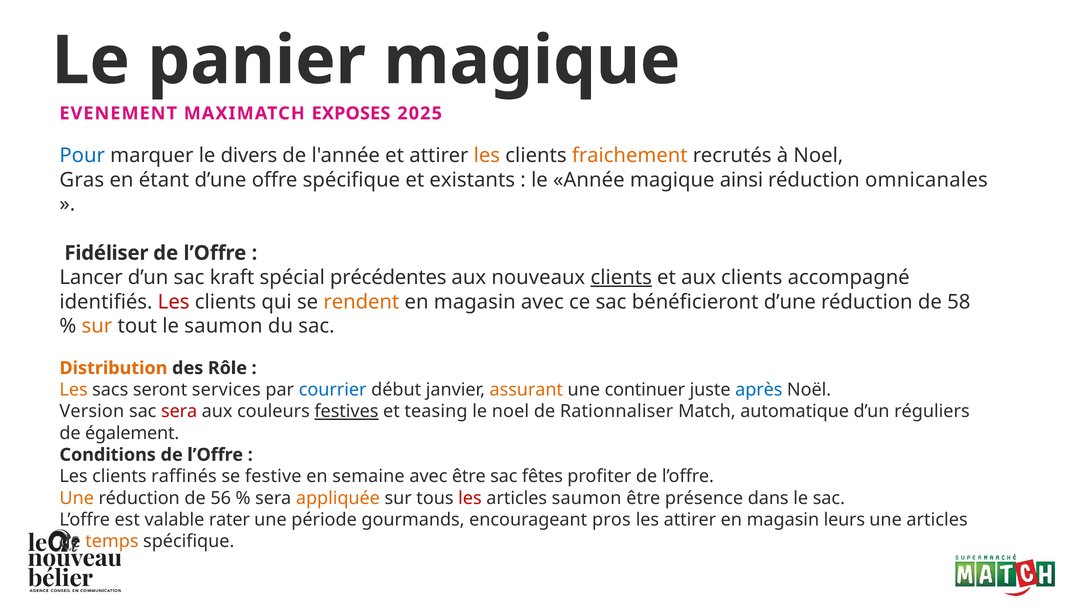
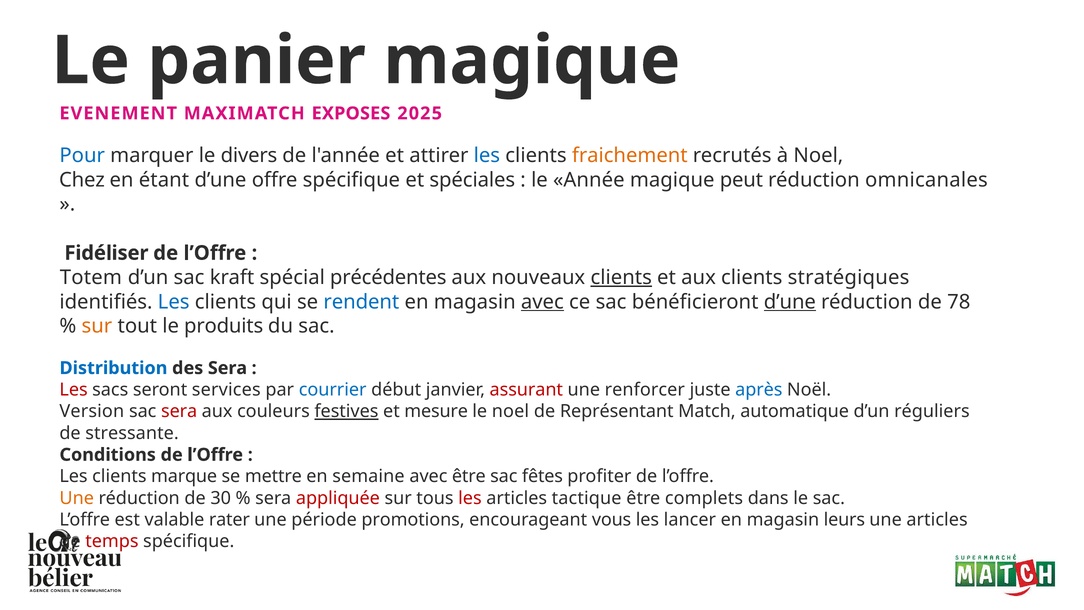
les colour: orange -> blue (487, 155)
Gras: Gras -> Chez (82, 180)
existants: existants -> spéciales (472, 180)
ainsi: ainsi -> peut (741, 180)
Lancer: Lancer -> Totem (91, 277)
accompagné: accompagné -> stratégiques (849, 277)
Les colour: red -> blue (174, 302)
rendent colour: orange -> blue (361, 302)
avec underline: none -> present (542, 302)
d’une underline: none -> present (790, 302)
58: 58 -> 78 (959, 302)
le saumon: saumon -> produits (224, 326)
Distribution colour: orange -> blue (113, 368)
des Rôle: Rôle -> Sera (227, 368)
Les colour: orange -> red (74, 390)
assurant colour: orange -> red (526, 390)
continuer: continuer -> renforcer (645, 390)
teasing: teasing -> mesure (436, 411)
Rationnaliser: Rationnaliser -> Représentant (617, 411)
également: également -> stressante (132, 433)
raffinés: raffinés -> marque (184, 476)
festive: festive -> mettre (273, 476)
56: 56 -> 30 (221, 498)
appliquée colour: orange -> red (338, 498)
articles saumon: saumon -> tactique (587, 498)
présence: présence -> complets (704, 498)
gourmands: gourmands -> promotions (413, 520)
pros: pros -> vous (612, 520)
les attirer: attirer -> lancer (690, 520)
temps colour: orange -> red (112, 541)
